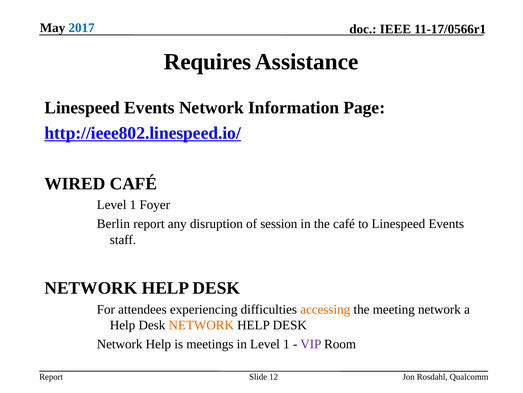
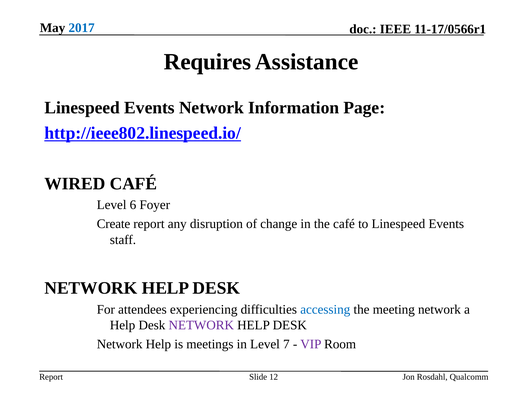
1: 1 -> 6 (133, 205)
Berlin: Berlin -> Create (114, 224)
session: session -> change (279, 224)
accessing colour: orange -> blue (325, 309)
NETWORK colour: orange -> purple (201, 324)
in Level 1: 1 -> 7 (286, 343)
